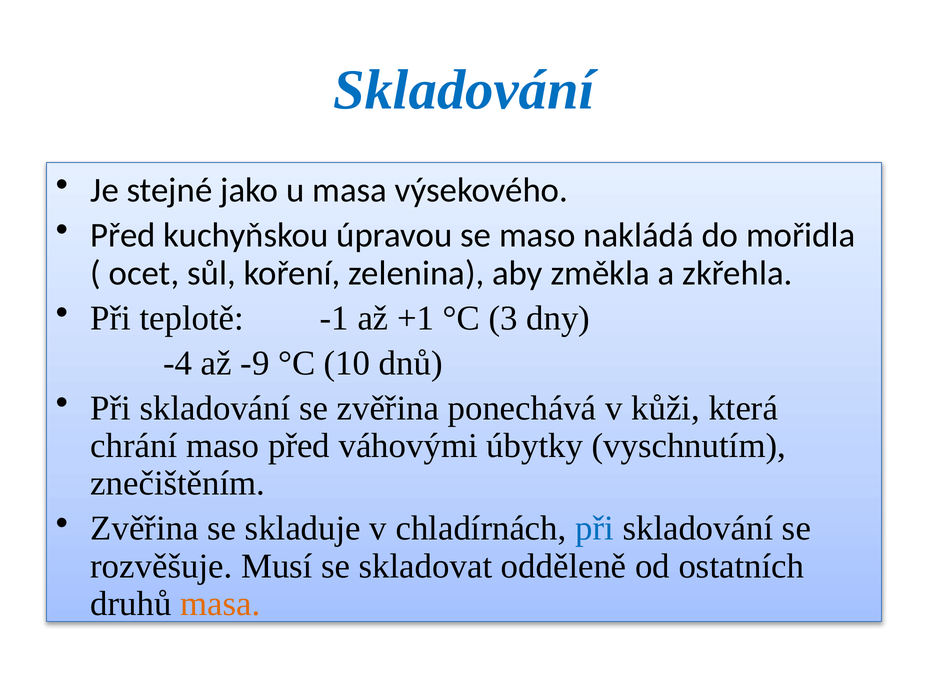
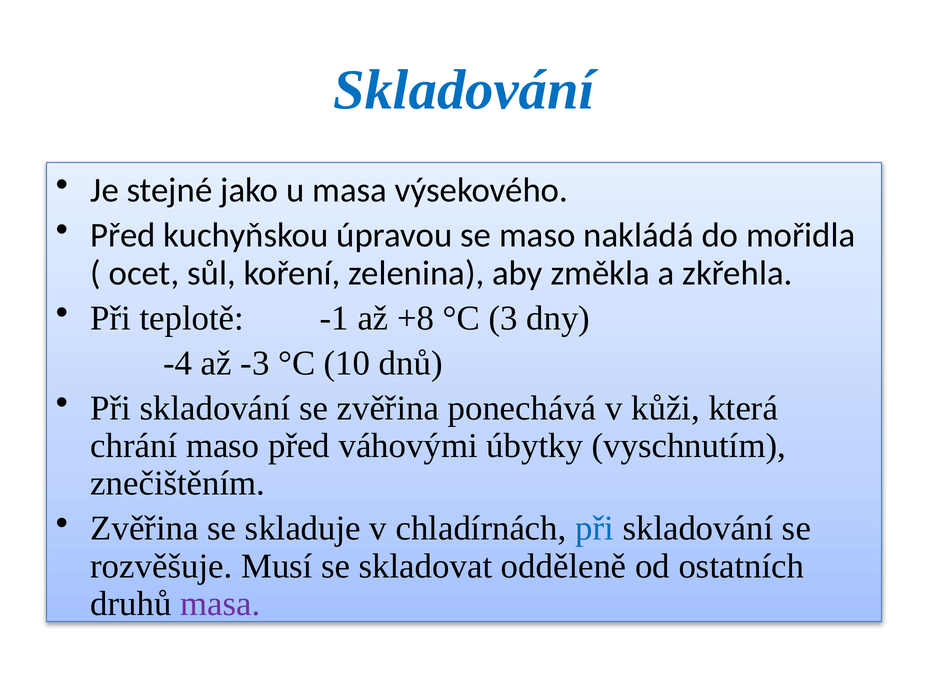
+1: +1 -> +8 (416, 318)
-9: -9 -> -3 (255, 363)
masa colour: orange -> purple (220, 604)
